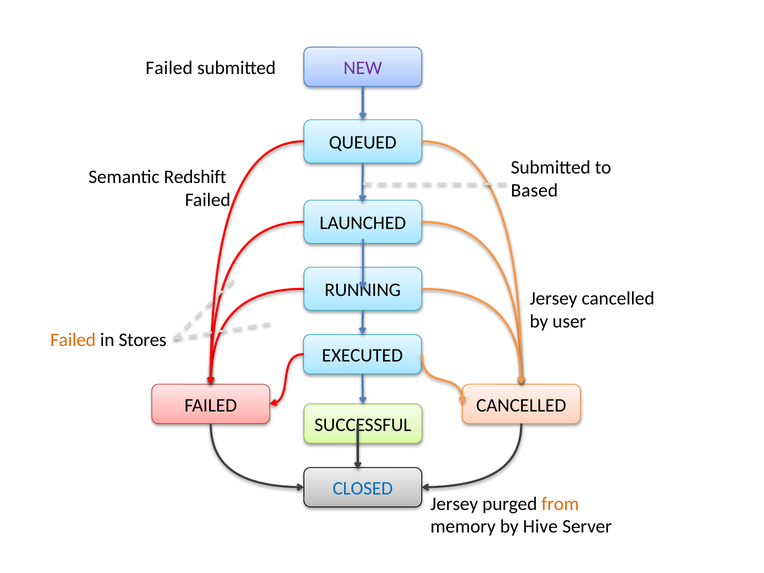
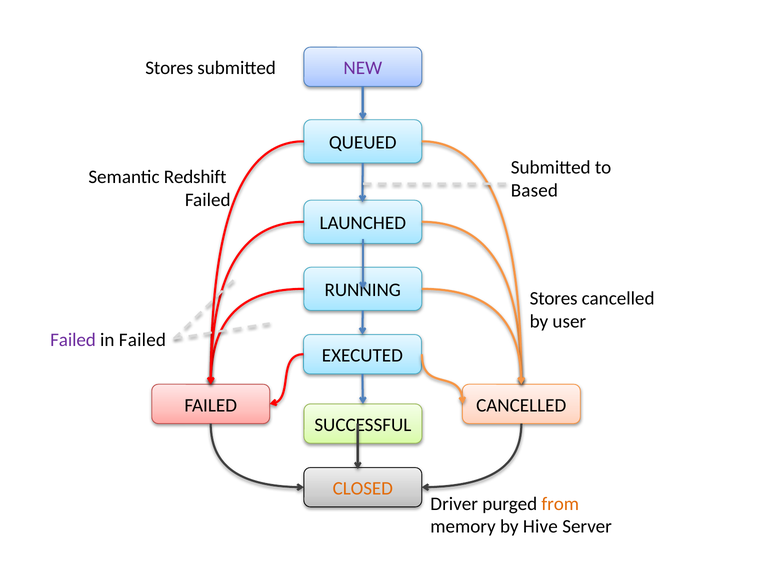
Failed: Failed -> Stores (169, 68)
Jersey: Jersey -> Stores (554, 299)
Failed colour: orange -> purple (73, 340)
in Stores: Stores -> Failed (142, 340)
CLOSED colour: blue -> orange (363, 489)
Jersey: Jersey -> Driver (454, 504)
